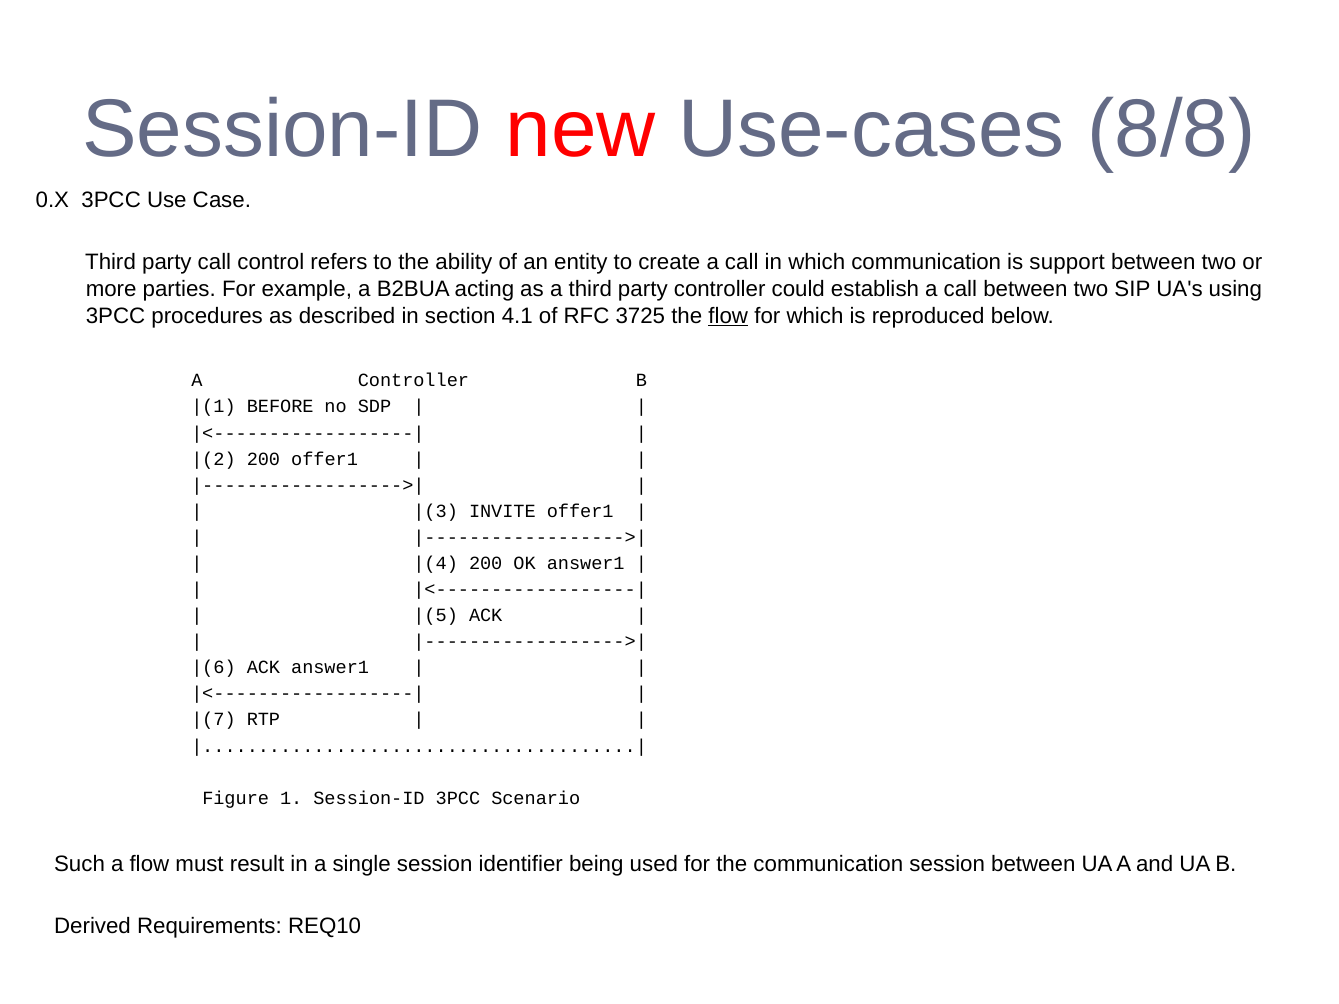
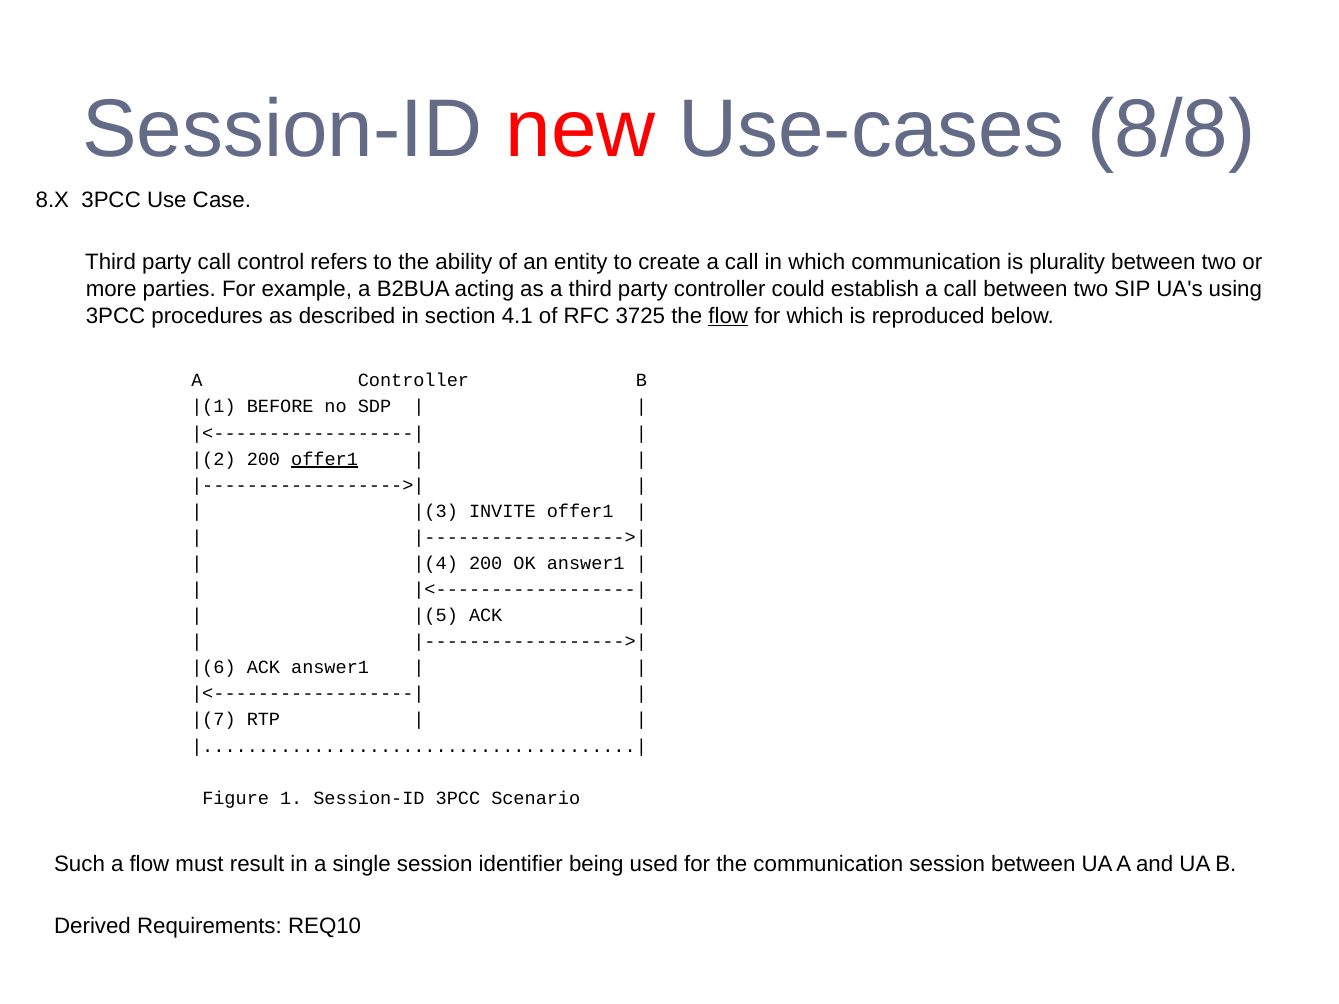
0.X: 0.X -> 8.X (52, 200)
support: support -> plurality (1067, 263)
offer1 underline: none -> present (325, 459)
